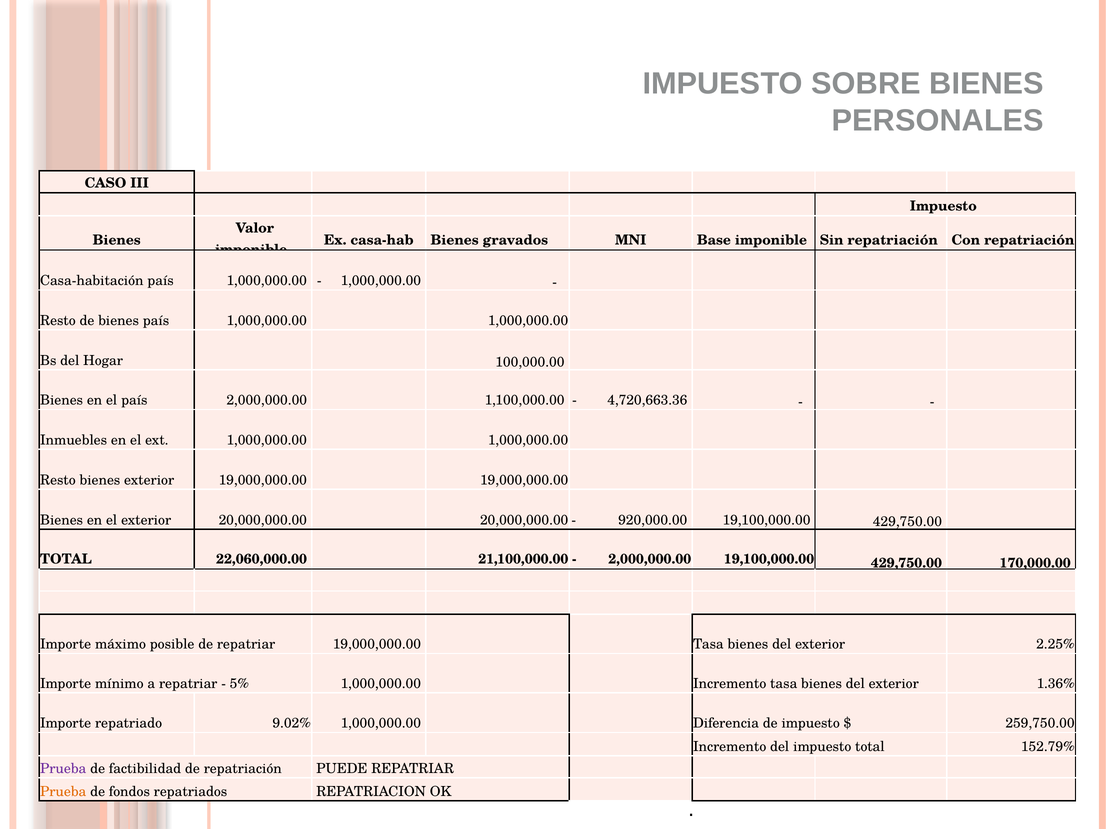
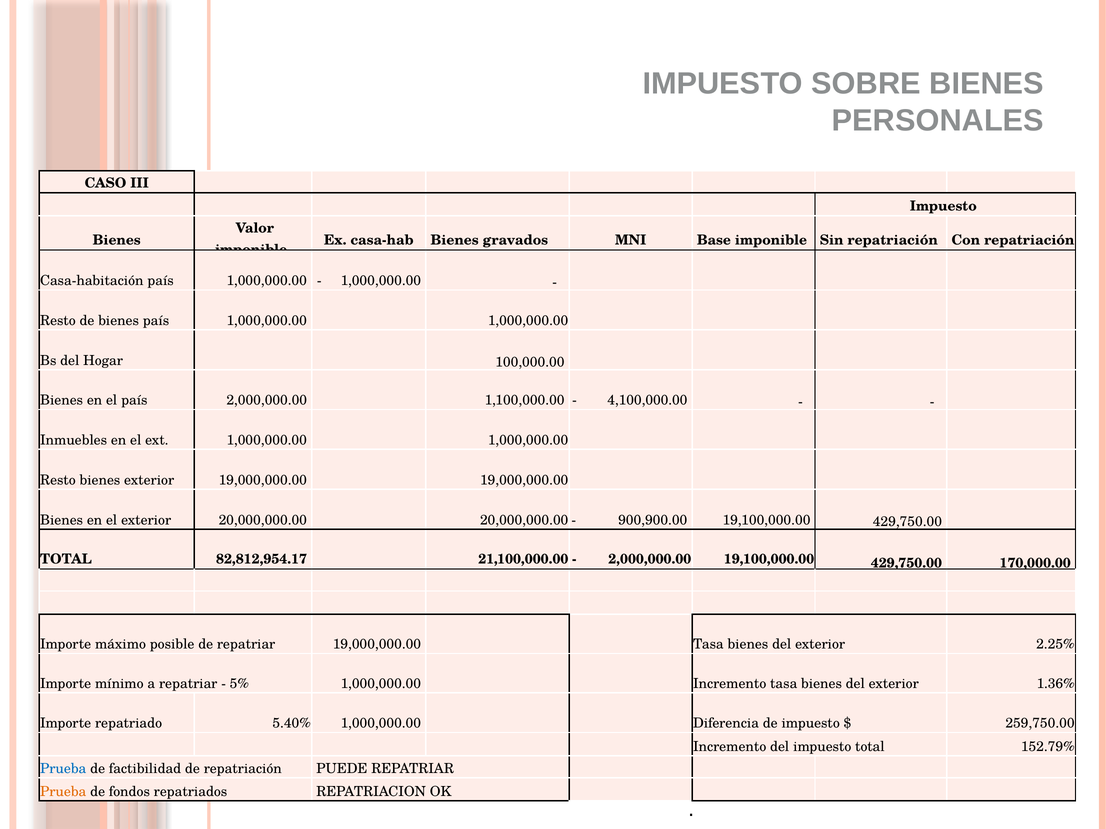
4,720,663.36: 4,720,663.36 -> 4,100,000.00 (647, 401)
920,000.00: 920,000.00 -> 900,900.00 (653, 520)
22,060,000.00: 22,060,000.00 -> 82,812,954.17 (262, 560)
9.02%: 9.02% -> 5.40% (292, 724)
Prueba colour: purple -> blue (63, 769)
